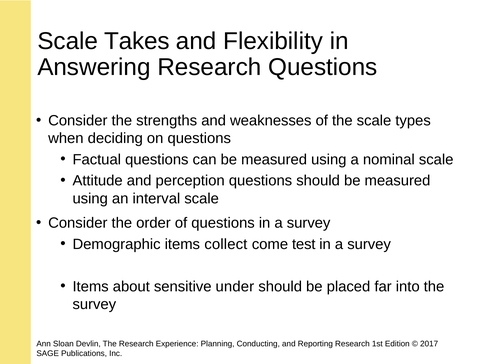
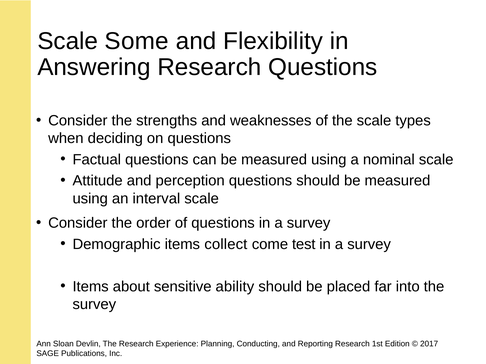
Takes: Takes -> Some (137, 41)
under: under -> ability (235, 287)
